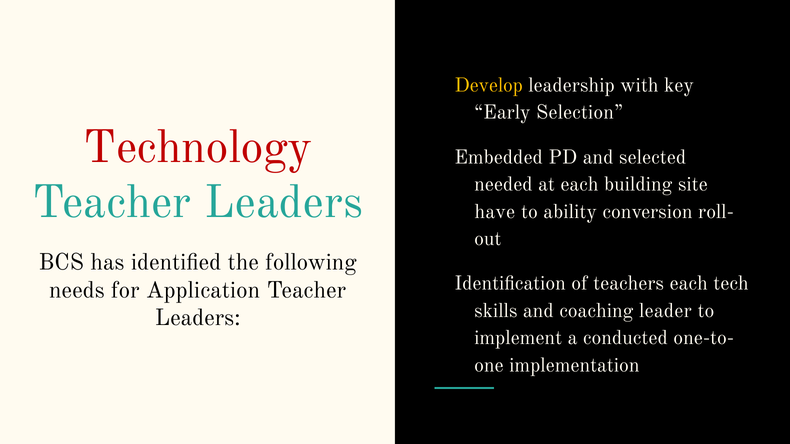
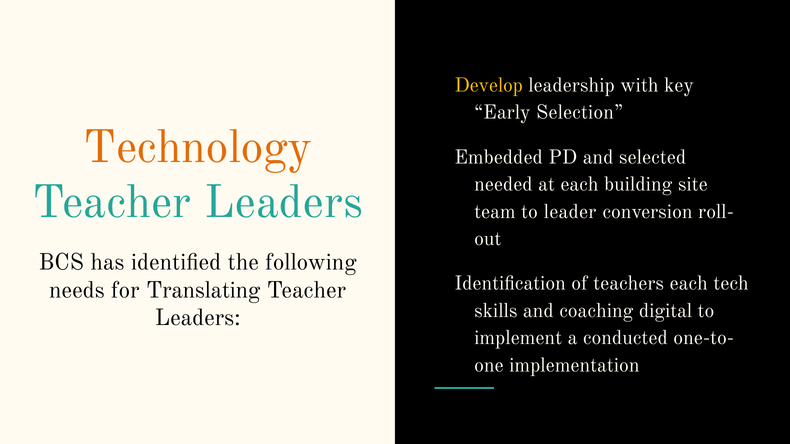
Technology colour: red -> orange (198, 147)
have: have -> team (495, 212)
ability: ability -> leader (570, 212)
Application: Application -> Translating (203, 290)
leader: leader -> digital (666, 311)
